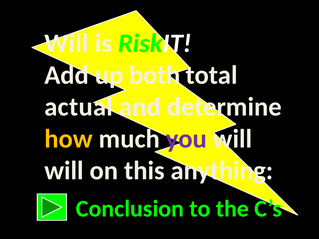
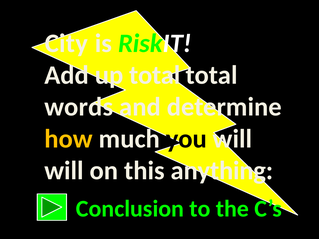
Will: Will -> City (66, 43)
up both: both -> total (155, 75)
actual: actual -> words (79, 107)
you colour: purple -> black (186, 139)
